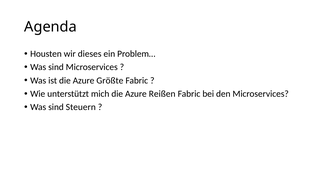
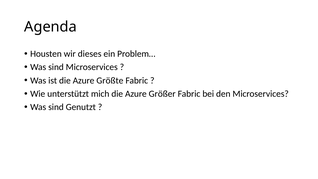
Reißen: Reißen -> Größer (162, 94)
Steuern: Steuern -> Genutzt (81, 107)
